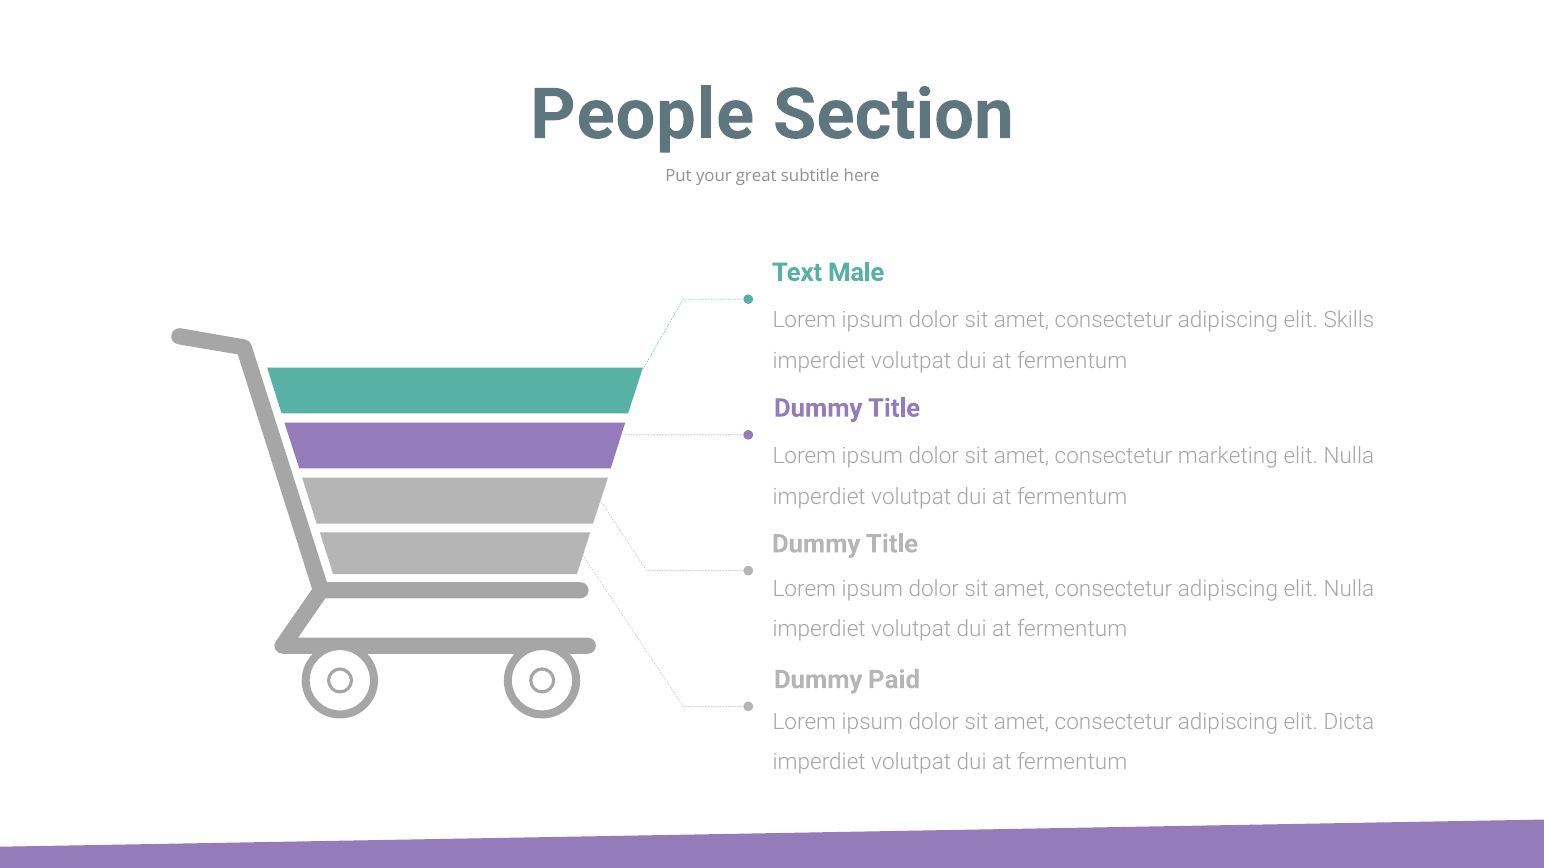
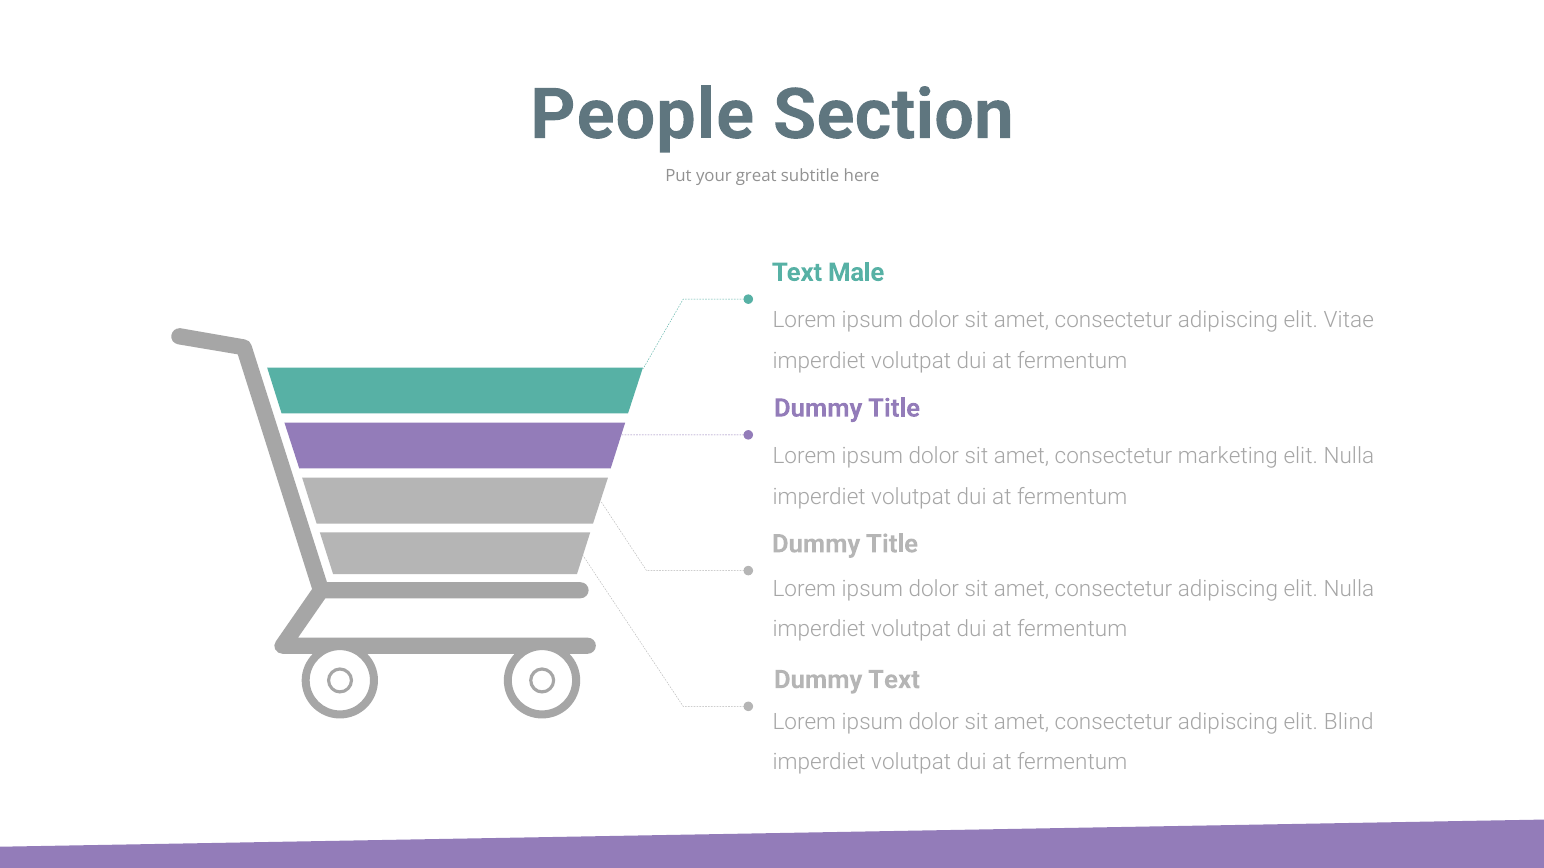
Skills: Skills -> Vitae (1349, 321)
Dummy Paid: Paid -> Text (894, 680)
Dicta: Dicta -> Blind (1349, 722)
